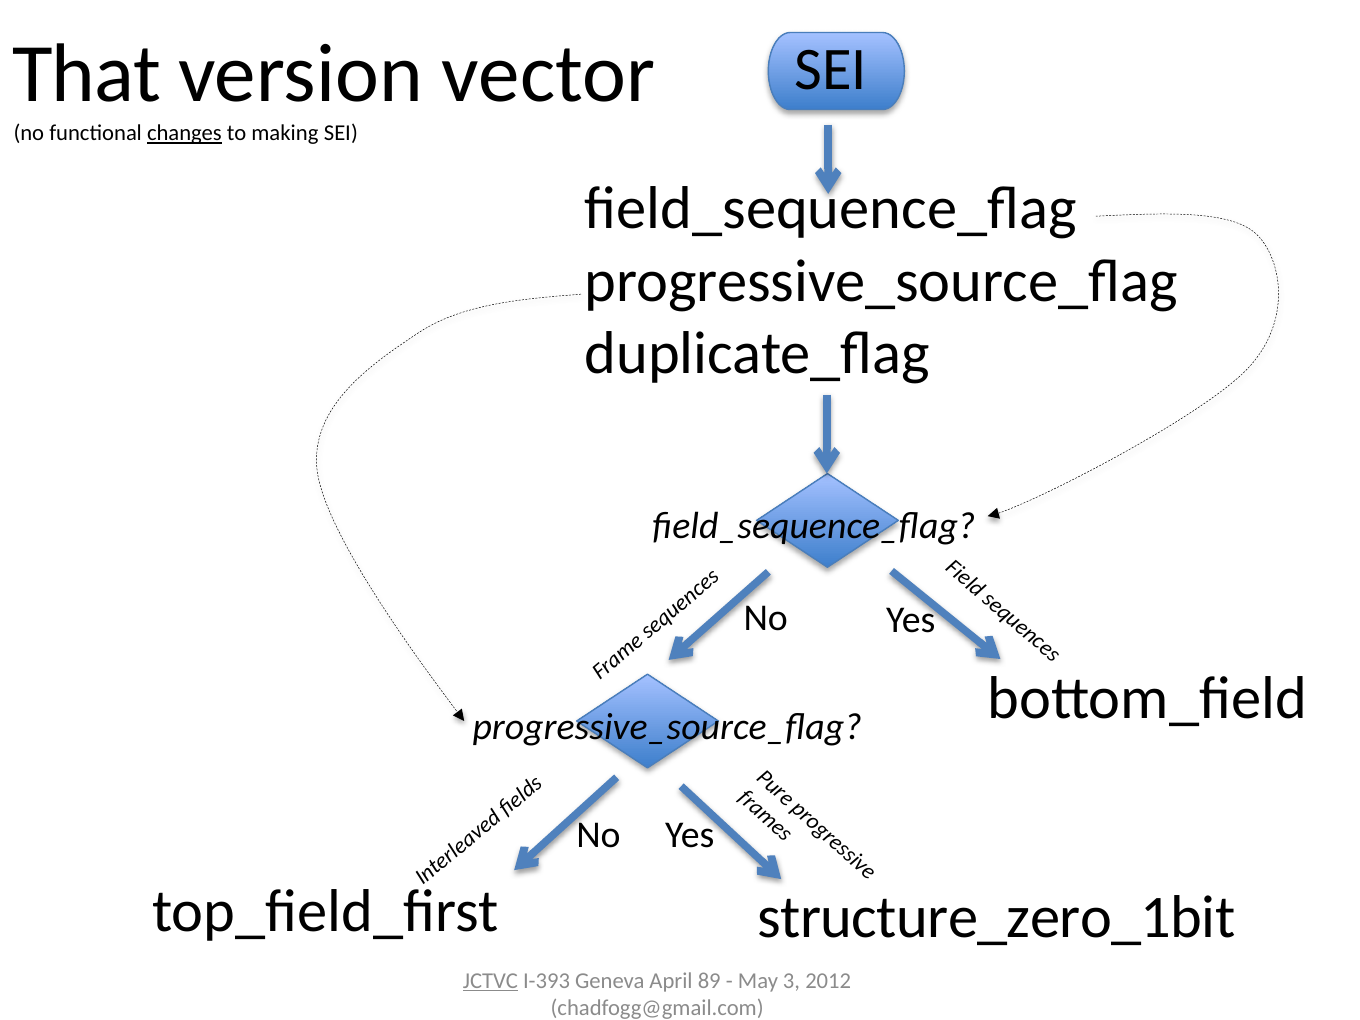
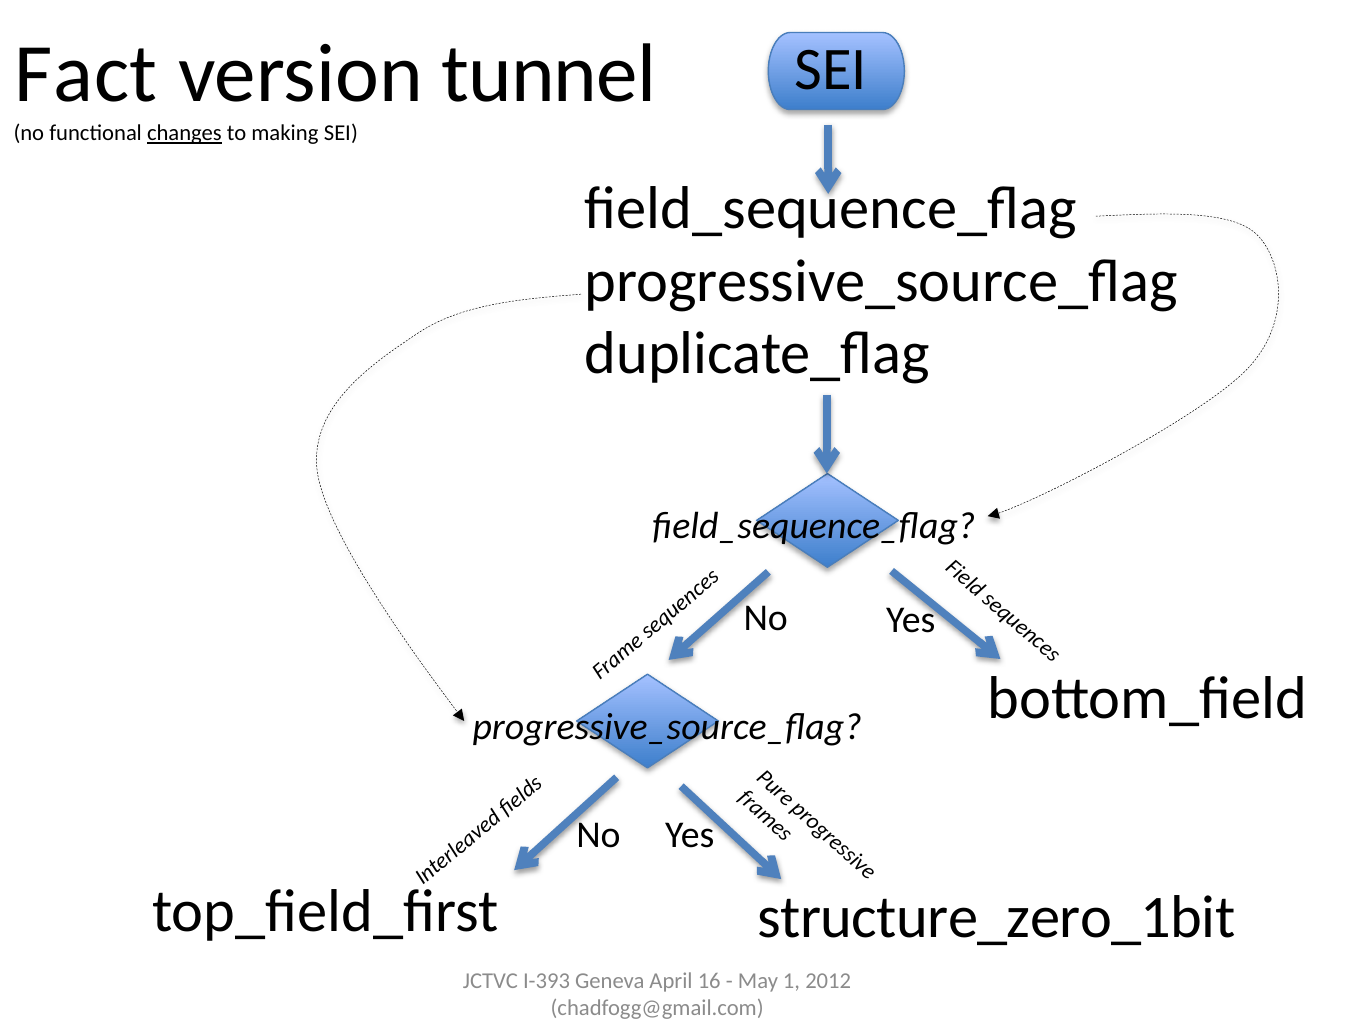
That: That -> Fact (86, 74)
vector: vector -> tunnel (549, 74)
JCTVC underline: present -> none (490, 981)
89: 89 -> 16 (709, 981)
3: 3 -> 1 (791, 981)
